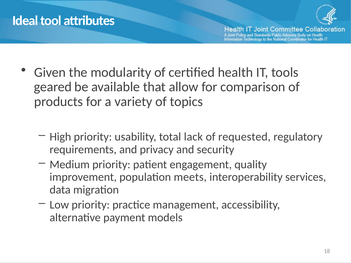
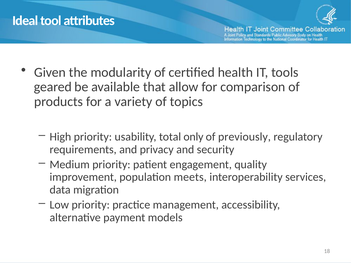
lack: lack -> only (193, 137)
requested: requested -> previously (244, 137)
